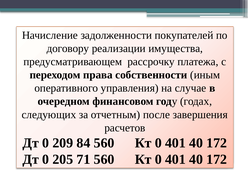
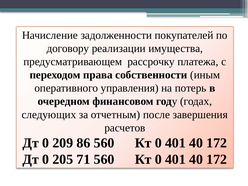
случае: случае -> потерь (191, 88)
84: 84 -> 86 (83, 143)
